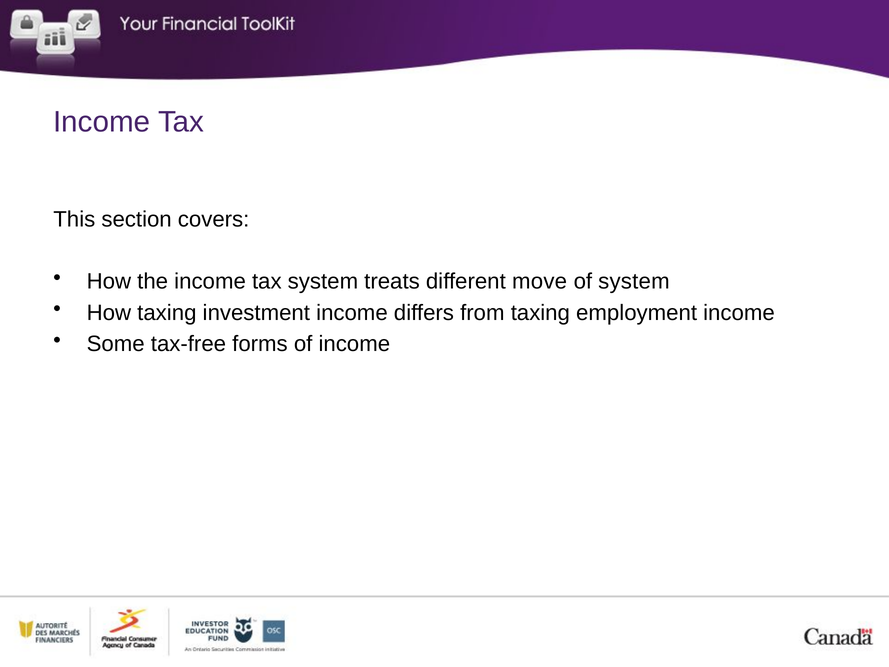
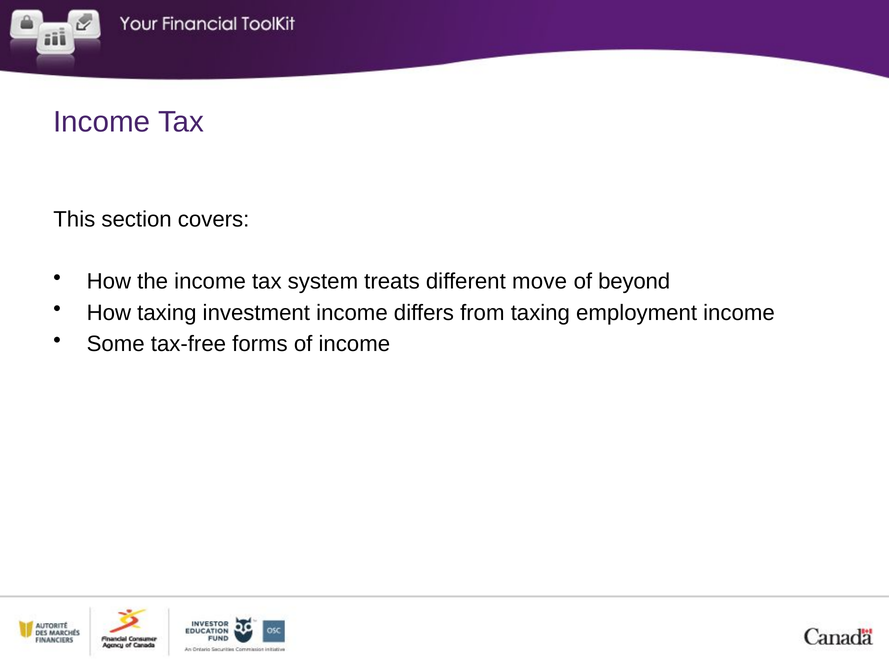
of system: system -> beyond (634, 281)
